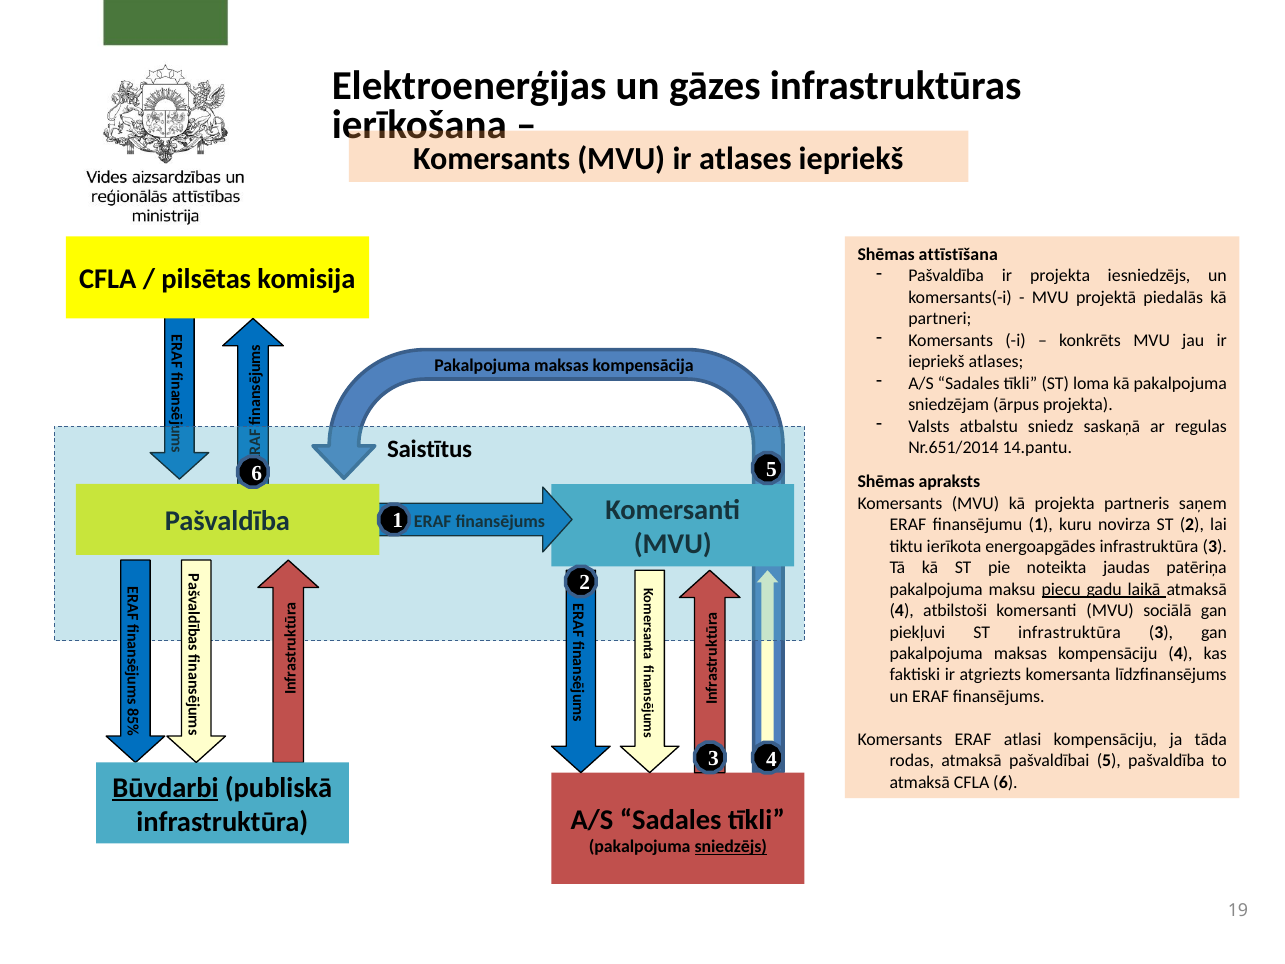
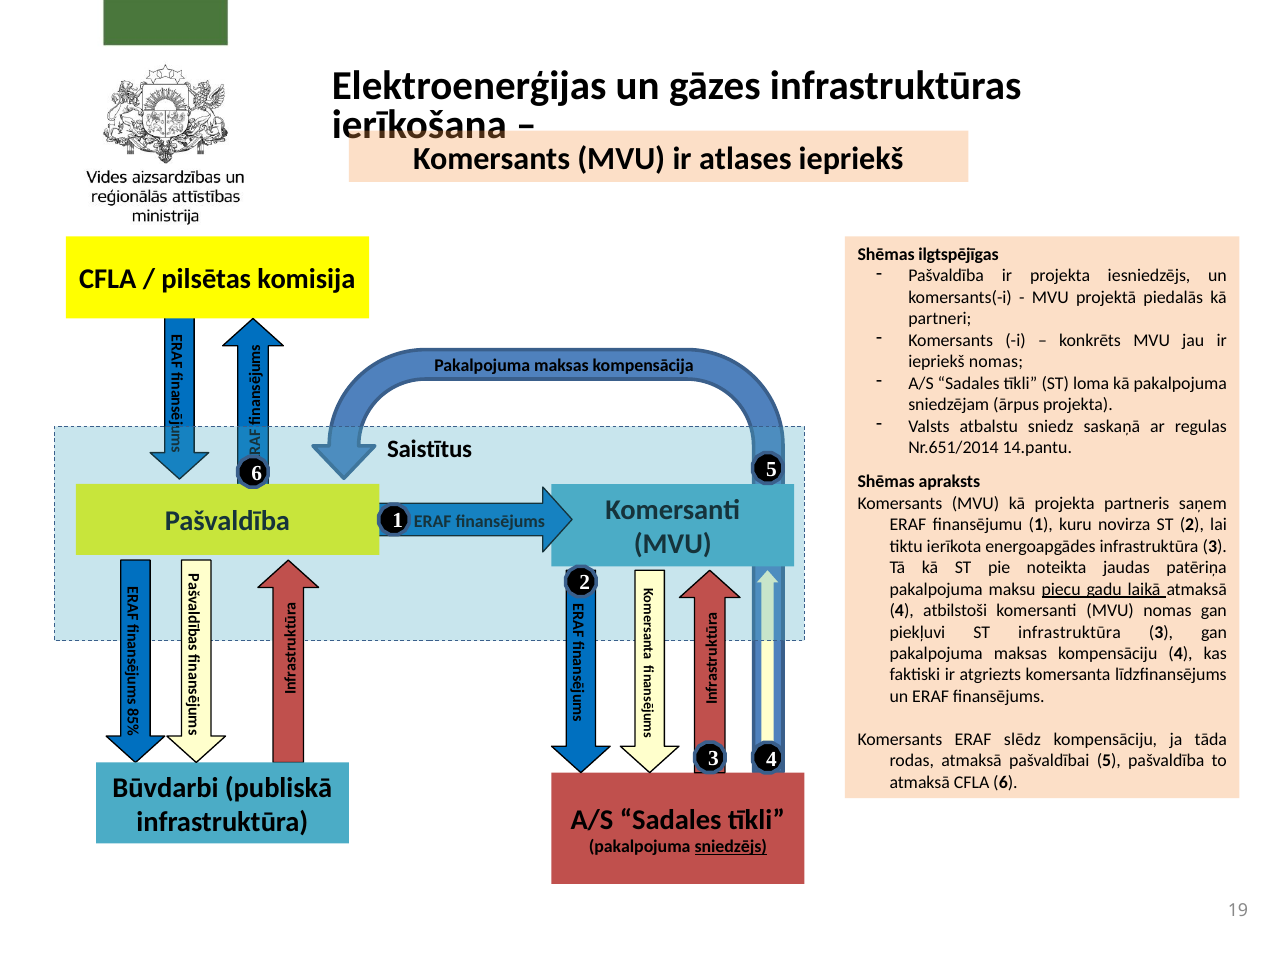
attīstīšana: attīstīšana -> ilgtspējīgas (959, 254)
iepriekš atlases: atlases -> nomas (996, 362)
MVU sociālā: sociālā -> nomas (1167, 611)
atlasi: atlasi -> slēdz (1022, 739)
Būvdarbi underline: present -> none (165, 788)
